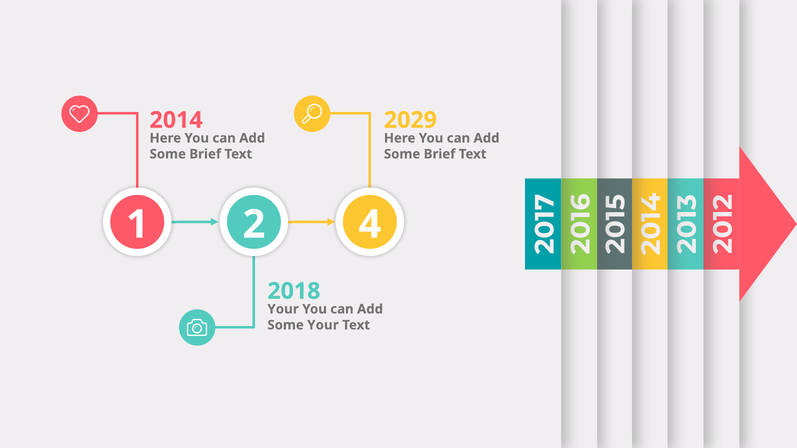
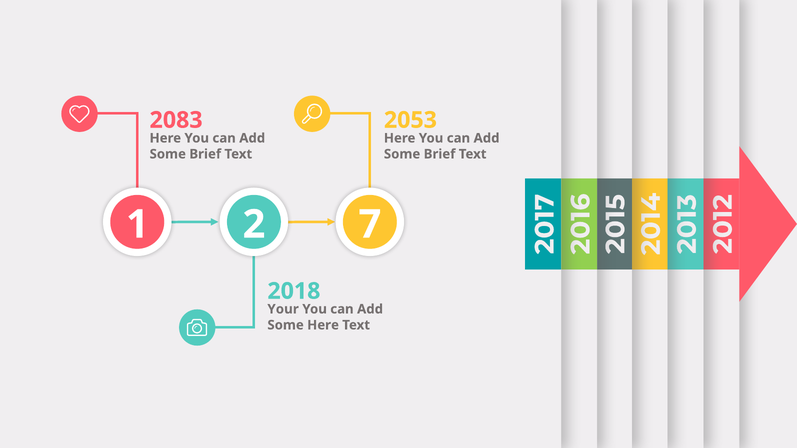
2014: 2014 -> 2083 (176, 120)
2029: 2029 -> 2053 (410, 120)
2 4: 4 -> 7 (370, 225)
Some Your: Your -> Here (323, 325)
